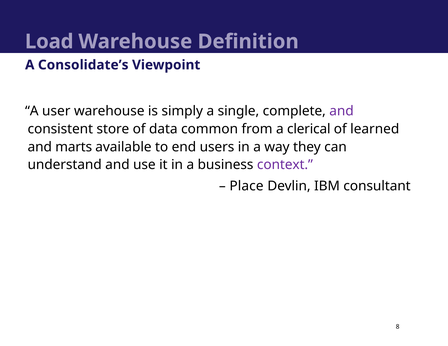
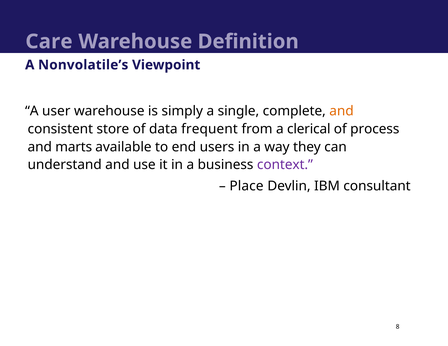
Load: Load -> Care (49, 42)
Consolidate’s: Consolidate’s -> Nonvolatile’s (83, 65)
and colour: purple -> orange (342, 111)
common: common -> frequent (210, 129)
learned: learned -> process (375, 129)
